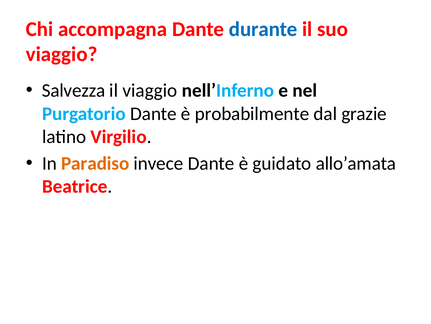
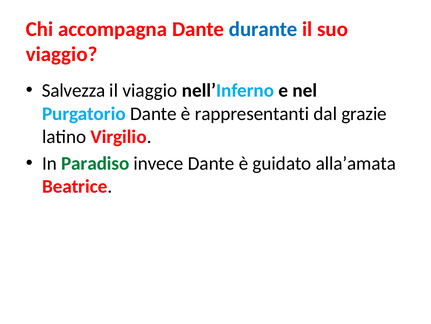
probabilmente: probabilmente -> rappresentanti (252, 113)
Paradiso colour: orange -> green (95, 163)
allo’amata: allo’amata -> alla’amata (356, 163)
